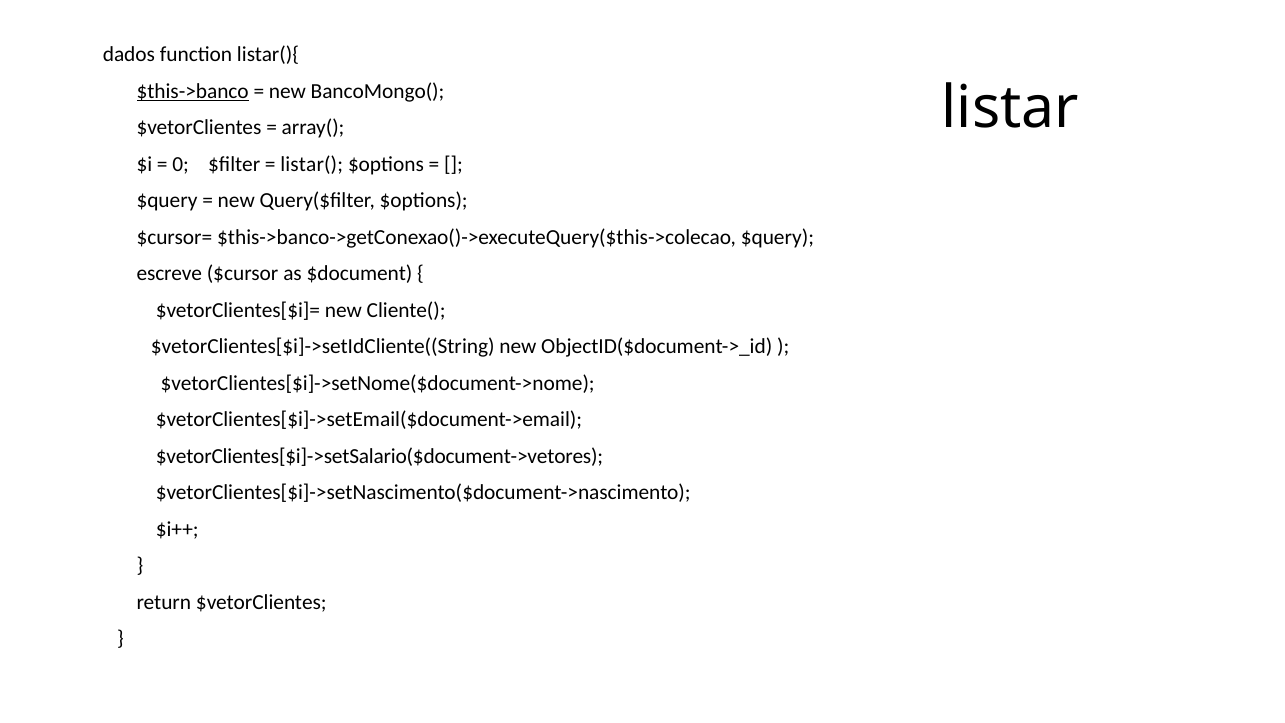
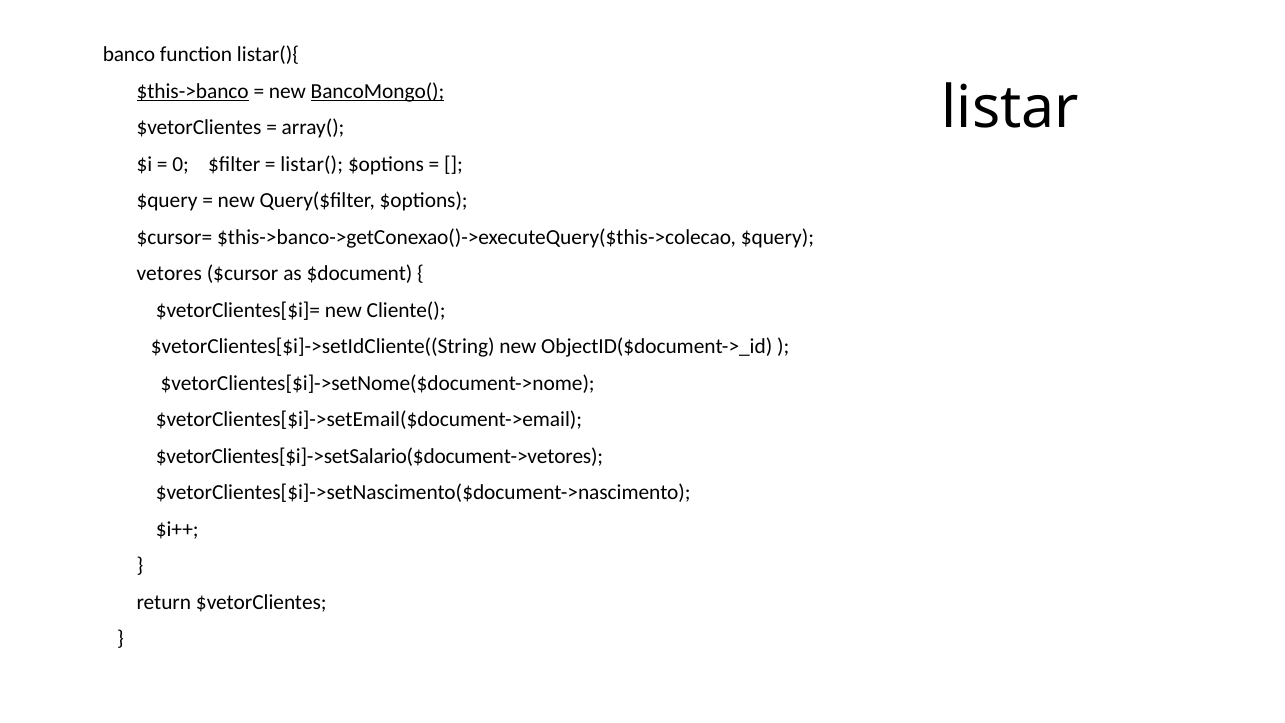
dados: dados -> banco (129, 55)
BancoMongo( underline: none -> present (378, 91)
escreve: escreve -> vetores (169, 274)
